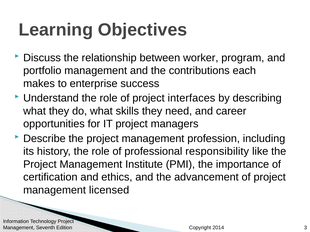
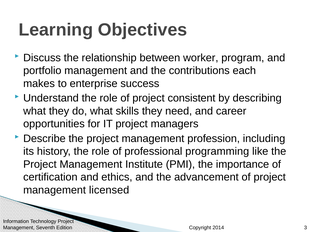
interfaces: interfaces -> consistent (192, 98)
responsibility: responsibility -> programming (217, 152)
